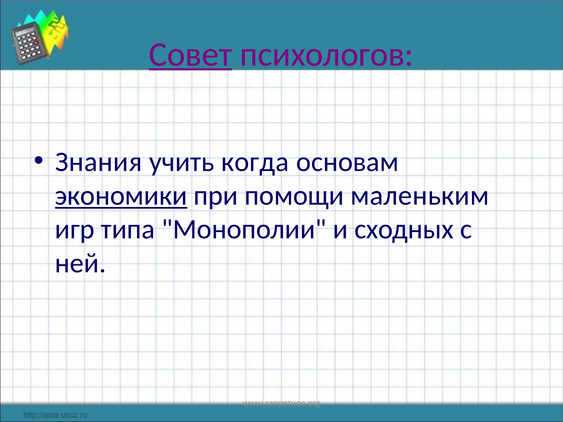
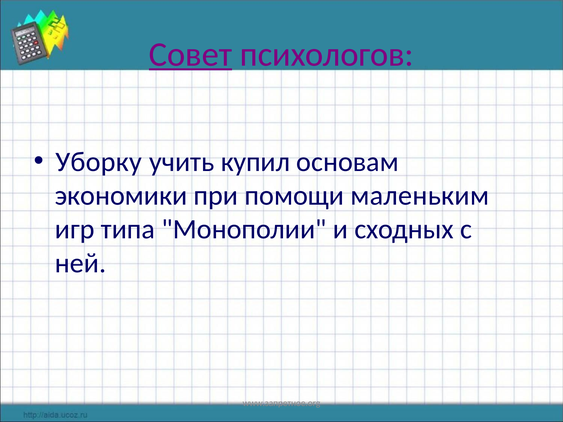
Знания: Знания -> Уборку (99, 162)
когда: когда -> купил (255, 162)
экономики underline: present -> none (121, 196)
